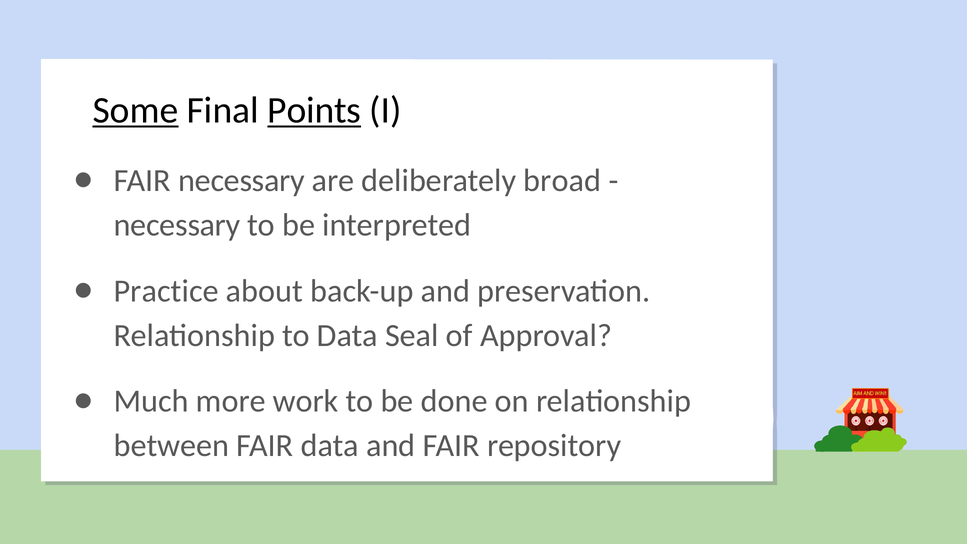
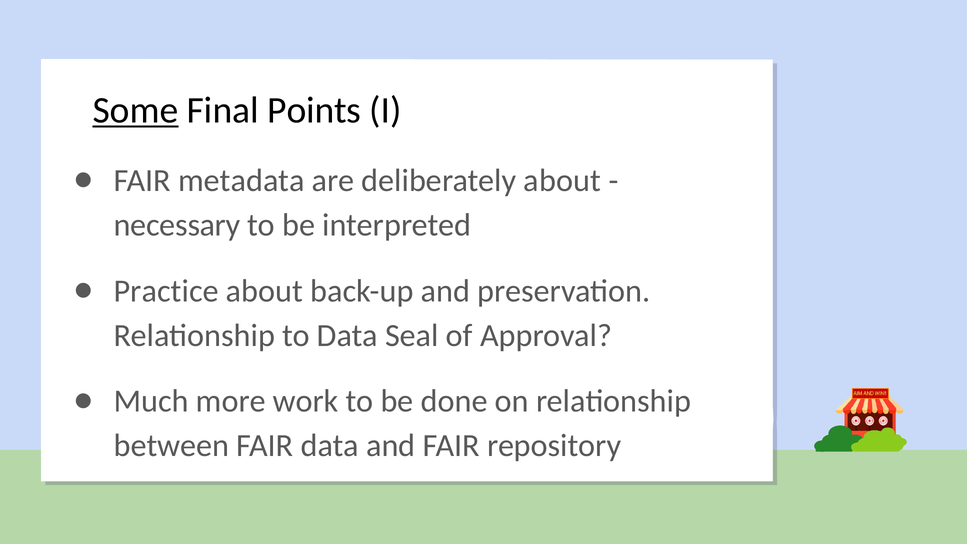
Points underline: present -> none (314, 110)
FAIR necessary: necessary -> metadata (241, 181)
deliberately broad: broad -> about (562, 181)
